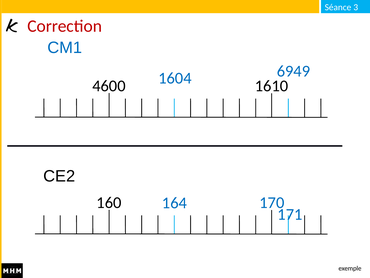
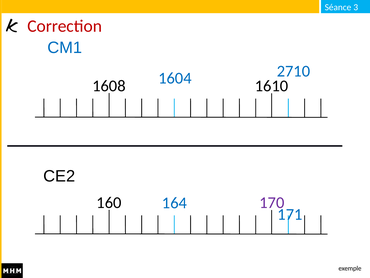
6949: 6949 -> 2710 (293, 71)
4600: 4600 -> 1608 (109, 86)
170 colour: blue -> purple (272, 202)
